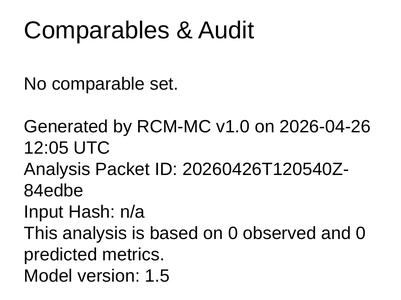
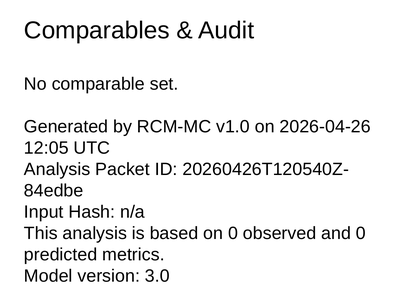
1.5: 1.5 -> 3.0 (157, 277)
